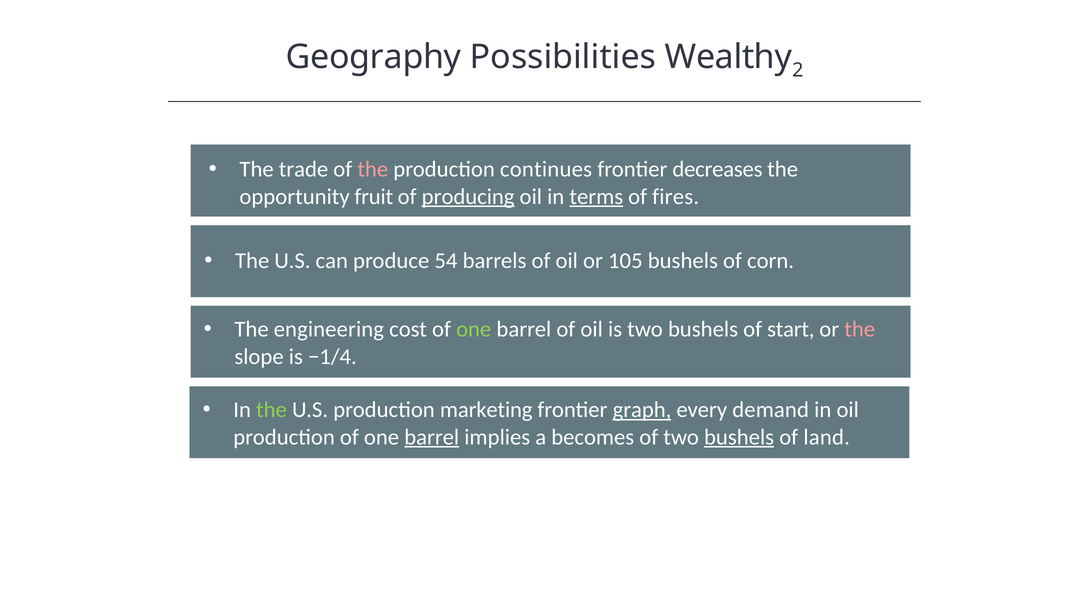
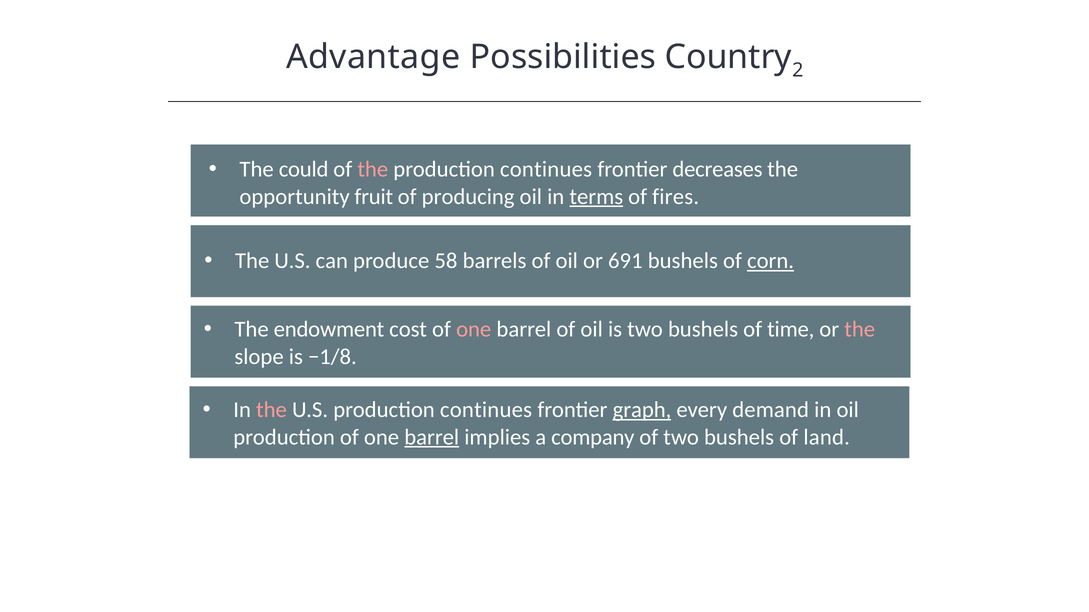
Geography: Geography -> Advantage (373, 57)
Wealthy: Wealthy -> Country (728, 57)
trade: trade -> could (304, 169)
producing underline: present -> none (468, 197)
54: 54 -> 58 (446, 261)
105: 105 -> 691 (625, 261)
corn underline: none -> present (771, 261)
engineering: engineering -> endowment (329, 330)
one colour: light green -> pink (474, 330)
start: start -> time (791, 330)
−1/4: −1/4 -> −1/8 (332, 357)
the colour: light green -> pink (271, 410)
U.S production marketing: marketing -> continues (486, 410)
becomes: becomes -> company (593, 438)
bushels underline: present -> none (739, 438)
